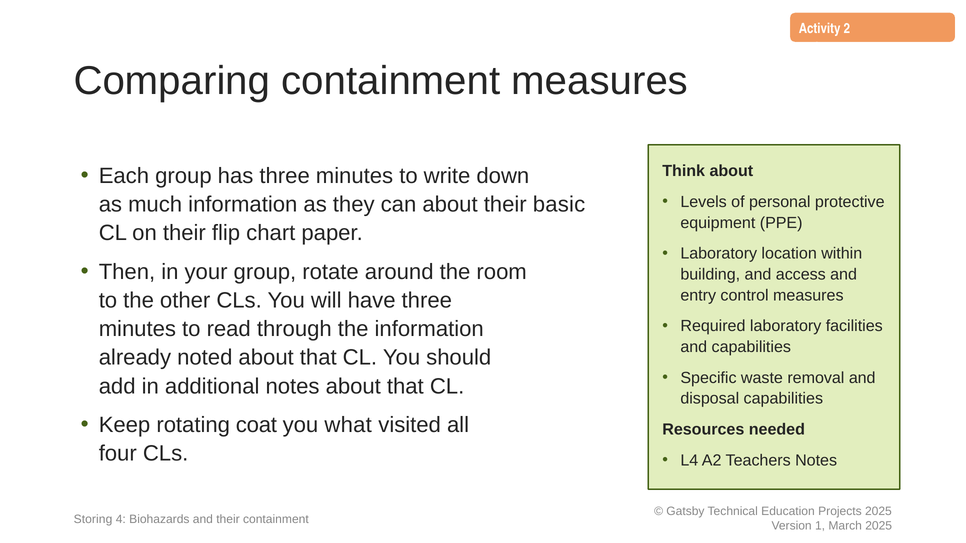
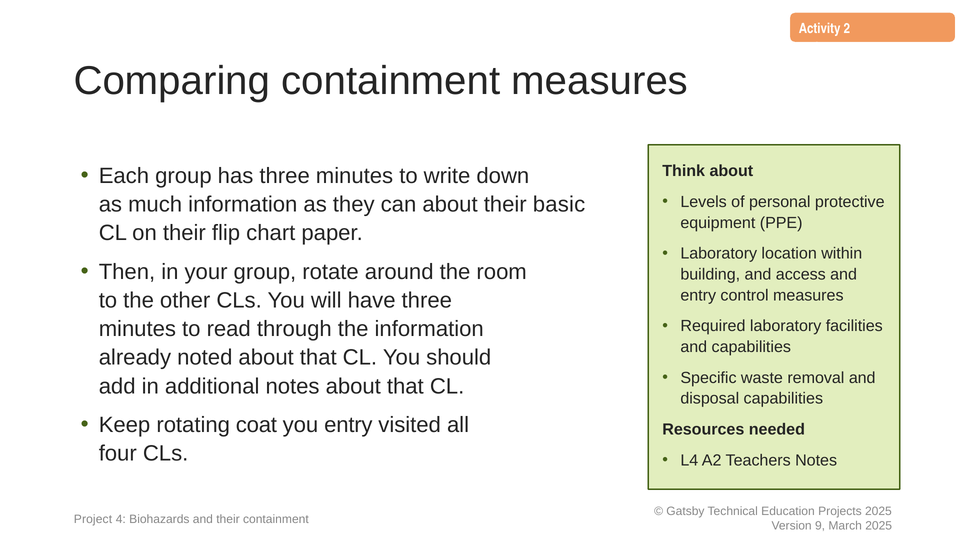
you what: what -> entry (348, 425)
Storing: Storing -> Project (93, 519)
1: 1 -> 9 (820, 526)
